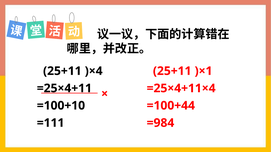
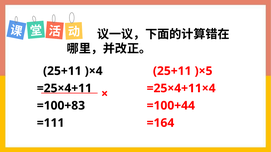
)×1: )×1 -> )×5 (203, 71)
=100+10: =100+10 -> =100+83 (61, 106)
=984: =984 -> =164 (160, 123)
